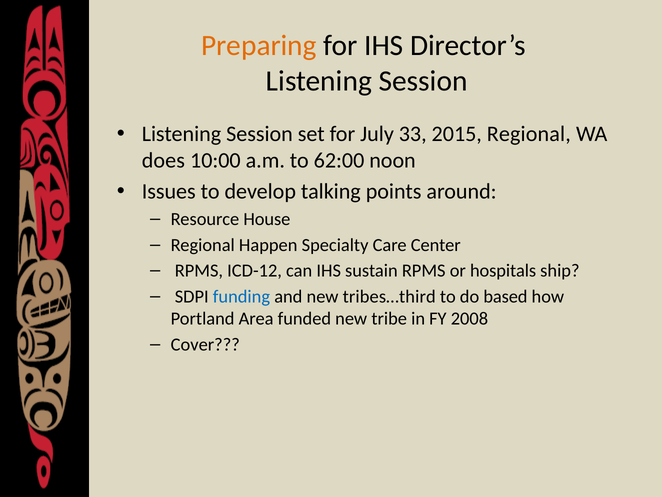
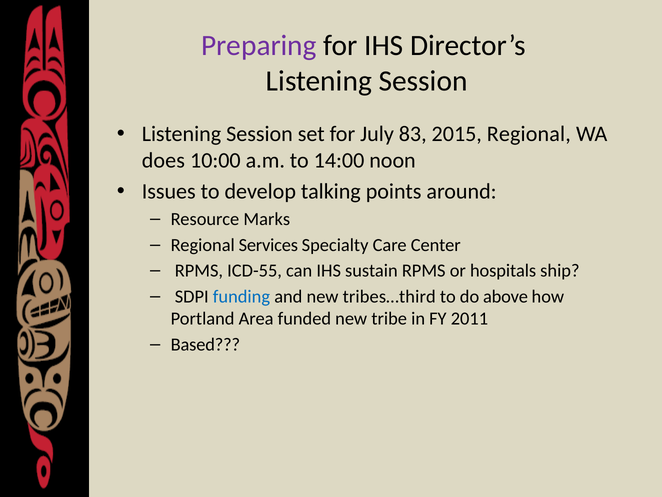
Preparing colour: orange -> purple (259, 46)
33: 33 -> 83 (413, 134)
62:00: 62:00 -> 14:00 (339, 160)
House: House -> Marks (267, 219)
Happen: Happen -> Services (268, 245)
ICD-12: ICD-12 -> ICD-55 (255, 271)
based: based -> above (505, 296)
2008: 2008 -> 2011 (469, 318)
Cover: Cover -> Based (205, 344)
